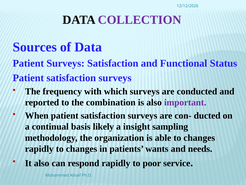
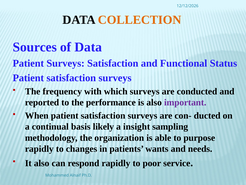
COLLECTION colour: purple -> orange (140, 20)
combination: combination -> performance (111, 102)
able to changes: changes -> purpose (199, 137)
